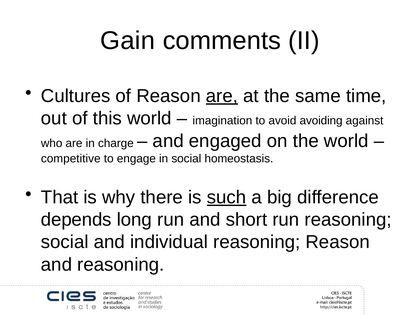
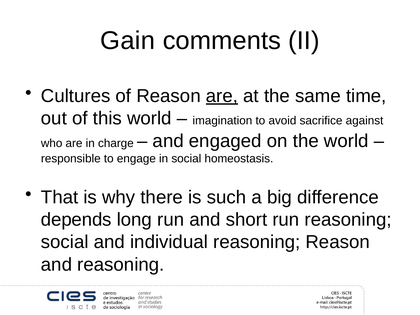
avoiding: avoiding -> sacrifice (321, 121)
competitive: competitive -> responsible (71, 159)
such underline: present -> none (227, 197)
